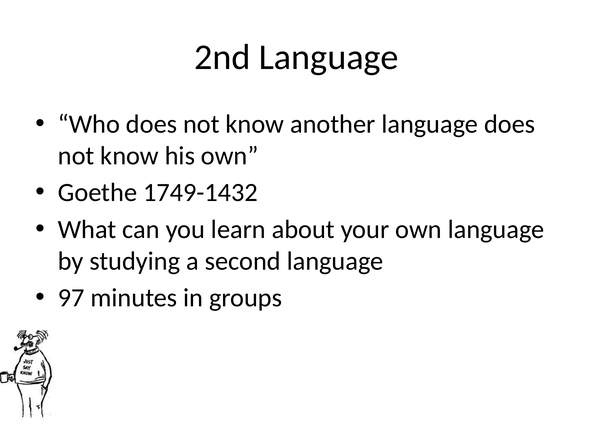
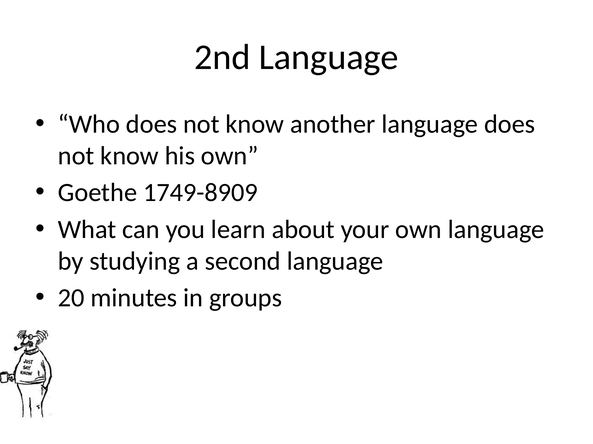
1749-1432: 1749-1432 -> 1749-8909 (201, 193)
97: 97 -> 20 (71, 298)
